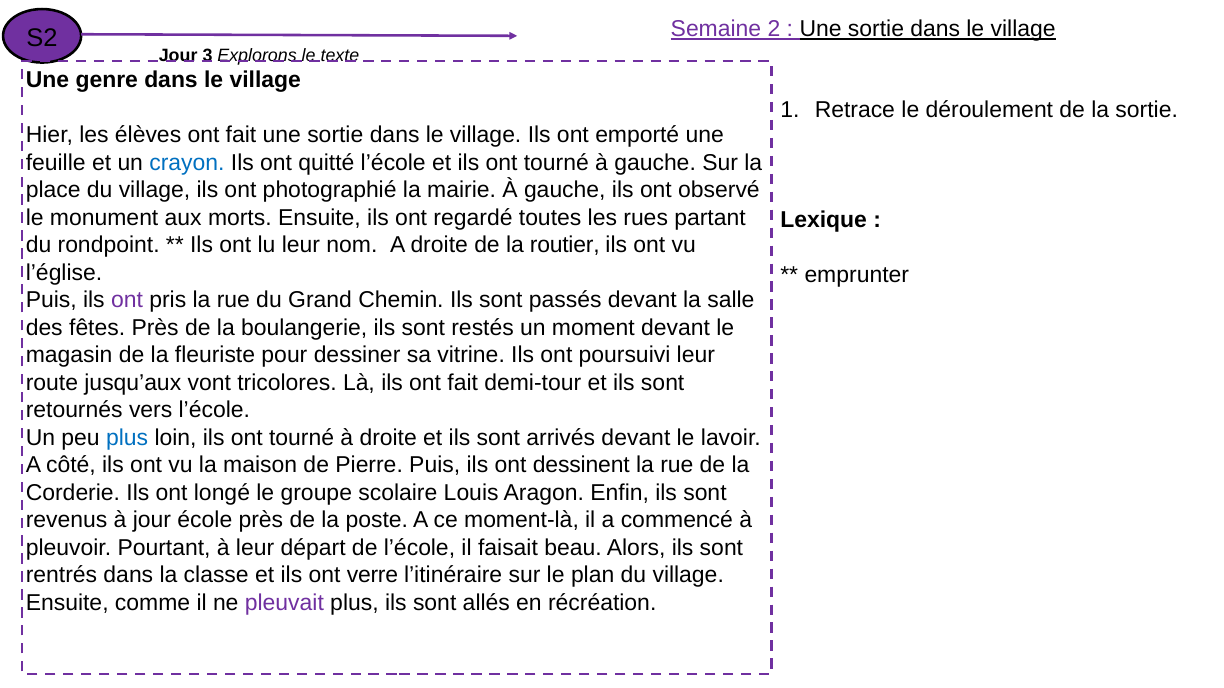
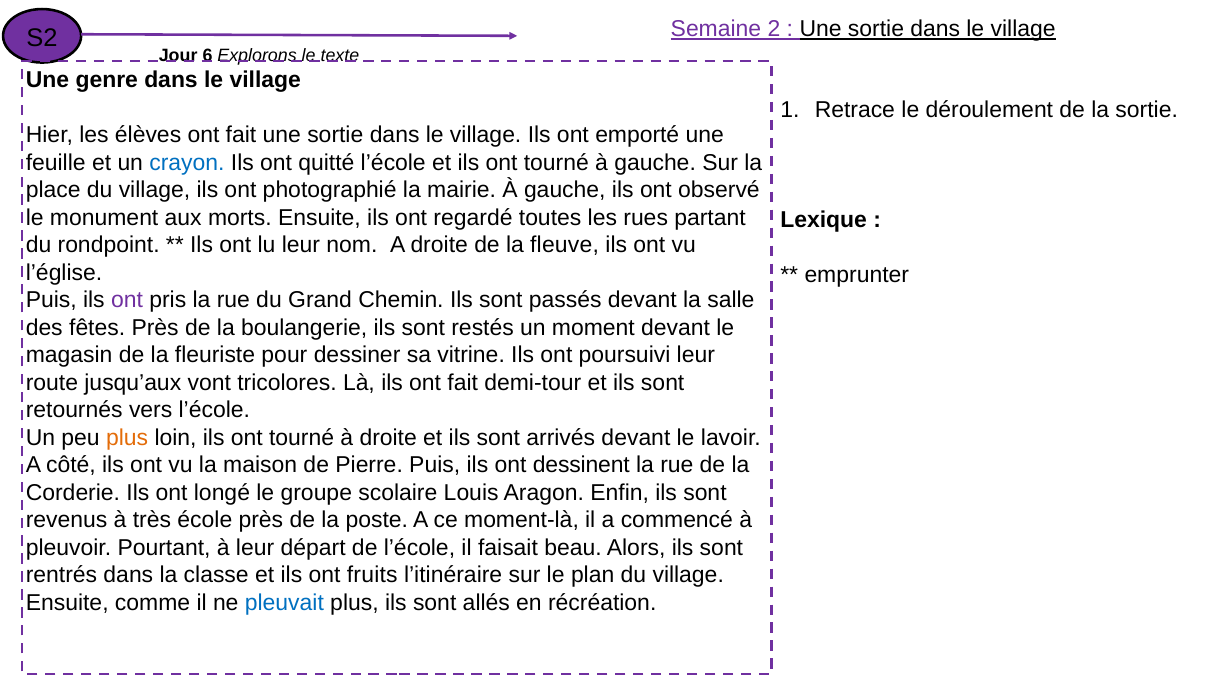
3: 3 -> 6 (207, 56)
routier: routier -> fleuve (565, 245)
plus colour: blue -> orange (127, 438)
à jour: jour -> très (152, 521)
verre: verre -> fruits (372, 576)
pleuvait colour: purple -> blue (284, 603)
